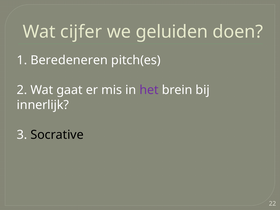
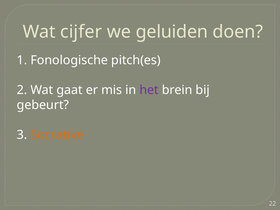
Beredeneren: Beredeneren -> Fonologische (69, 60)
innerlijk: innerlijk -> gebeurt (43, 105)
Socrative colour: black -> orange (57, 135)
